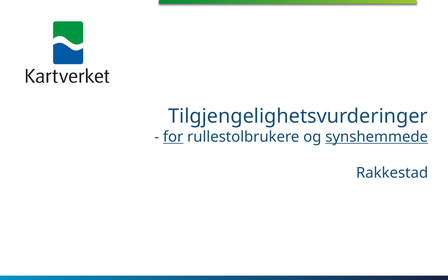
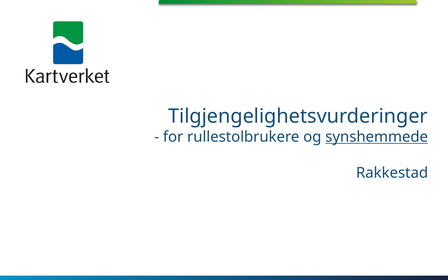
for underline: present -> none (173, 137)
